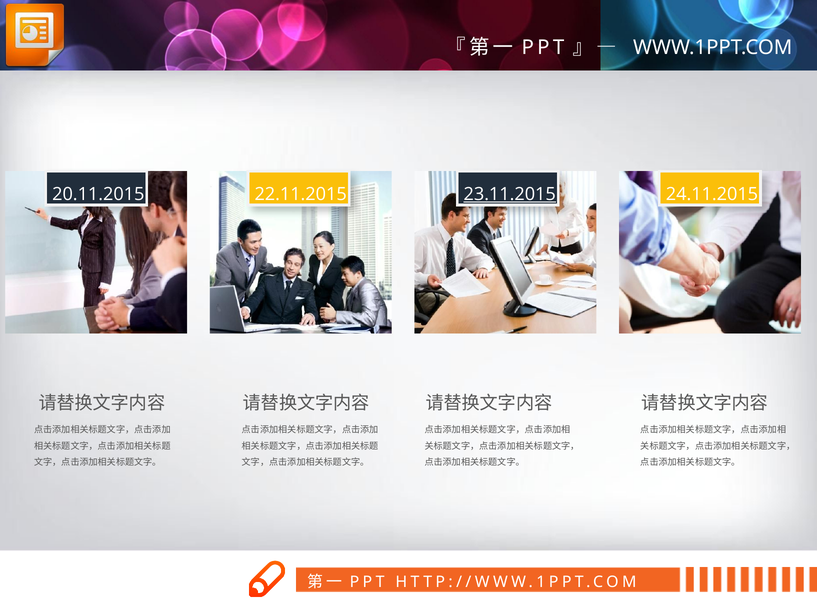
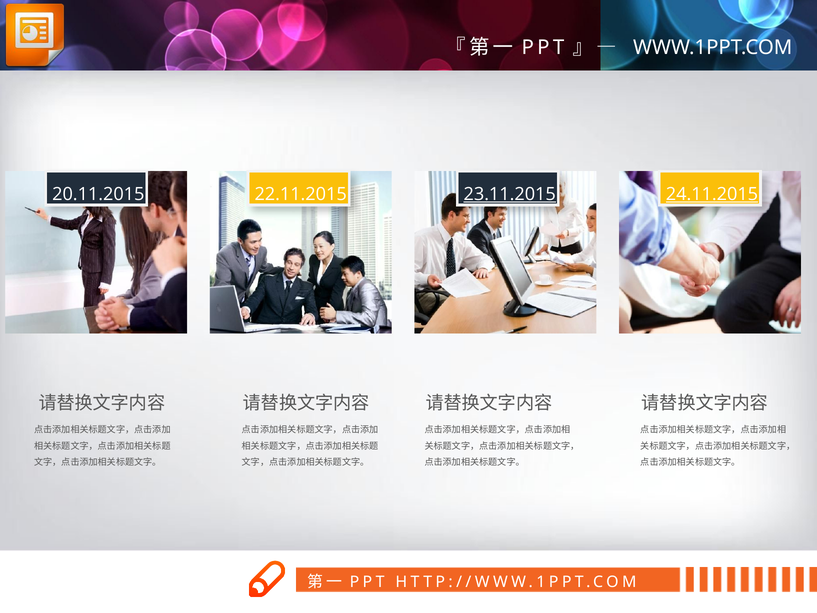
24.11.2015 underline: none -> present (712, 194)
